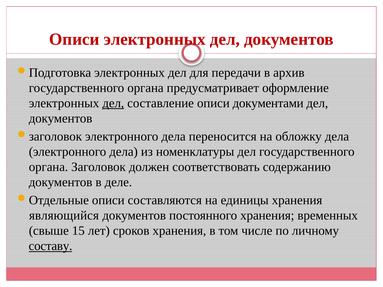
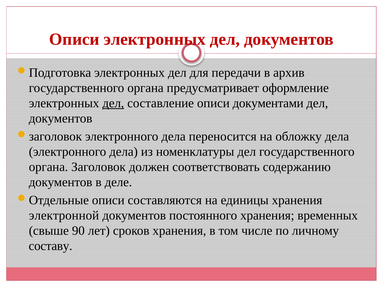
являющийся: являющийся -> электронной (64, 216)
15: 15 -> 90 (78, 231)
составу underline: present -> none (51, 246)
